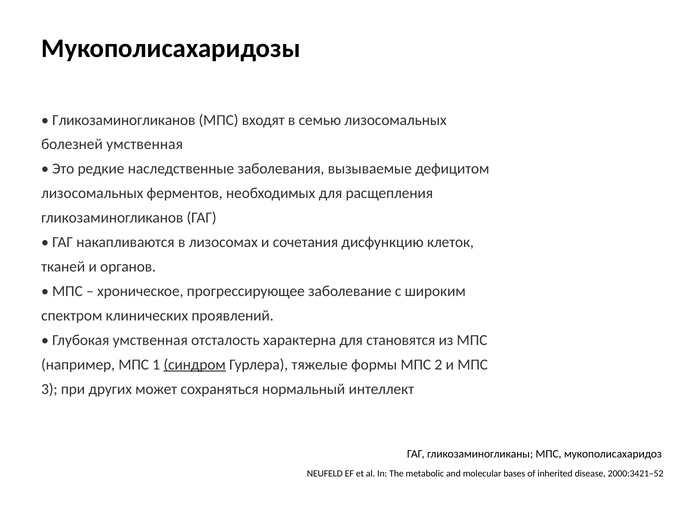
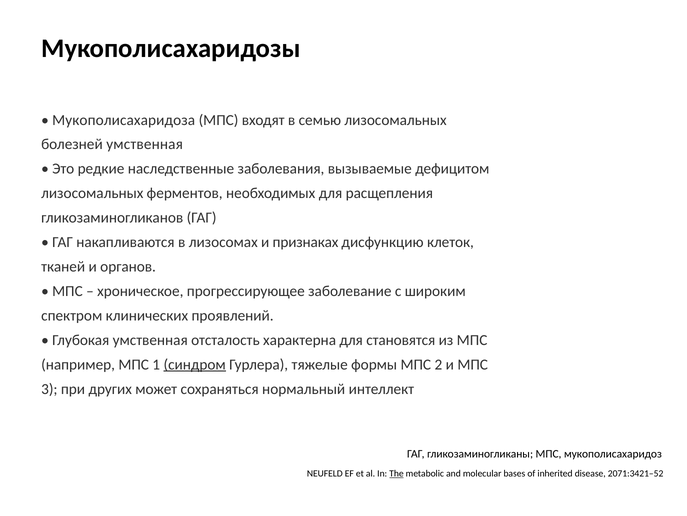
Гликозаминогликанов: Гликозаминогликанов -> Мукополисахаридоза (124, 120)
сочетания: сочетания -> признаках (306, 242)
The underline: none -> present (396, 473)
2000:3421–52: 2000:3421–52 -> 2071:3421–52 (636, 473)
